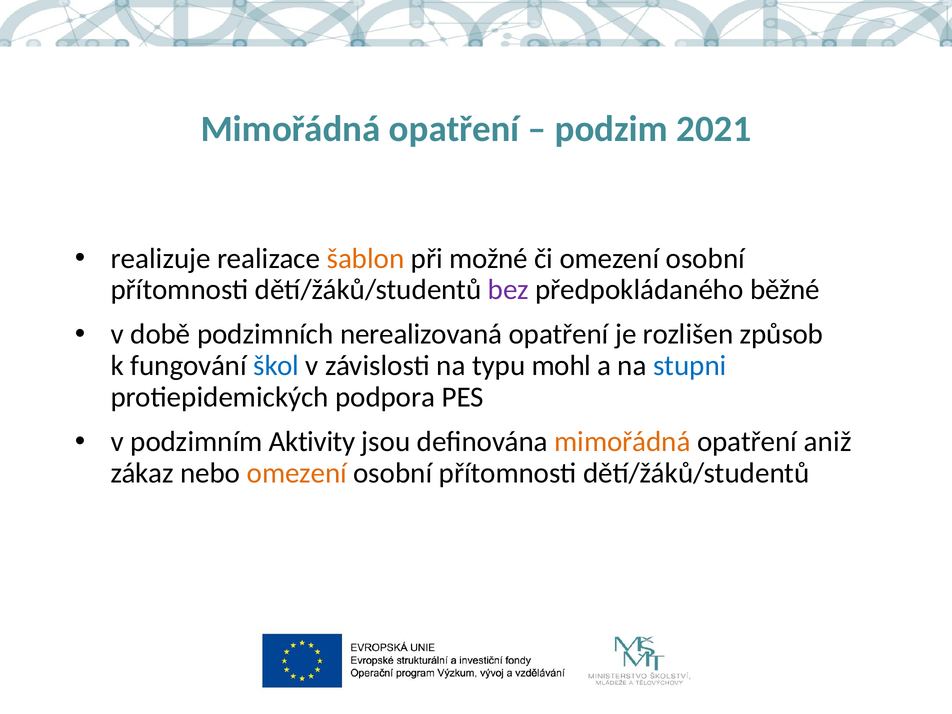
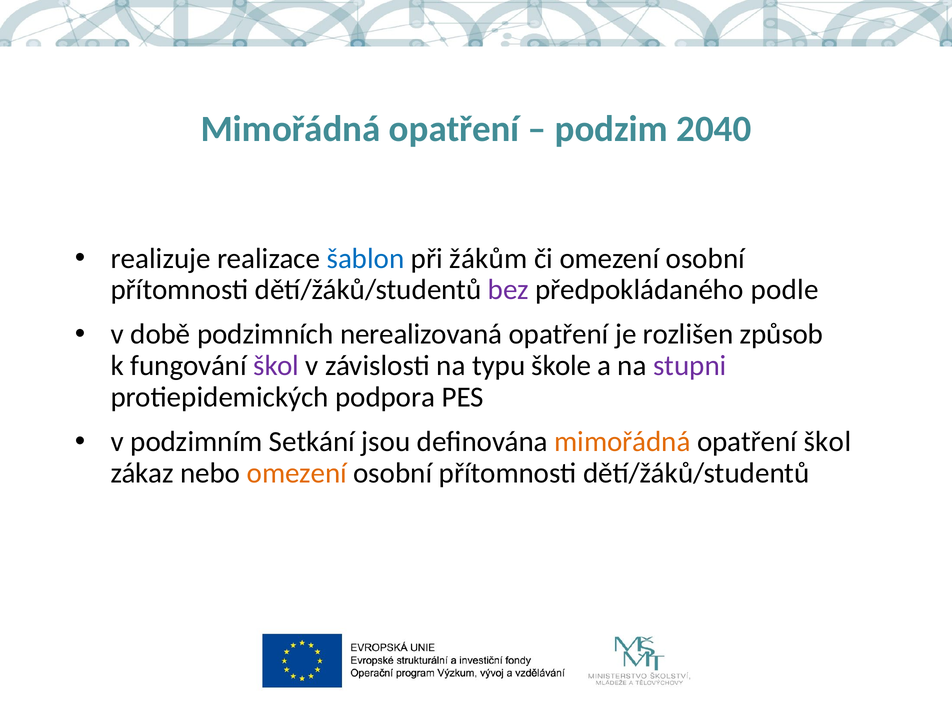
2021: 2021 -> 2040 (714, 129)
šablon colour: orange -> blue (366, 258)
možné: možné -> žákům (488, 258)
běžné: běžné -> podle (785, 290)
škol colour: blue -> purple (276, 366)
mohl: mohl -> škole (561, 366)
stupni colour: blue -> purple (690, 366)
Aktivity: Aktivity -> Setkání (312, 442)
opatření aniž: aniž -> škol (828, 442)
